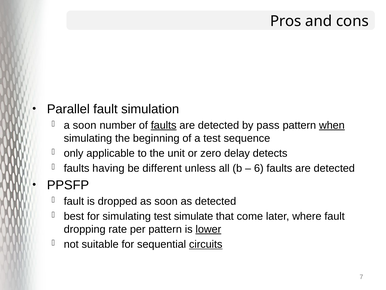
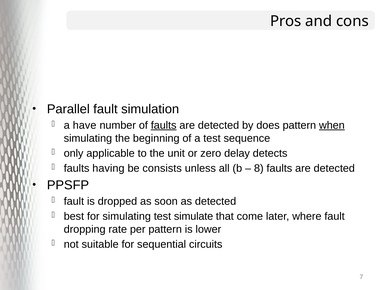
a soon: soon -> have (85, 125)
pass: pass -> does (268, 125)
different: different -> consists (162, 168)
6: 6 -> 8 (259, 168)
lower underline: present -> none (208, 229)
circuits underline: present -> none (206, 244)
